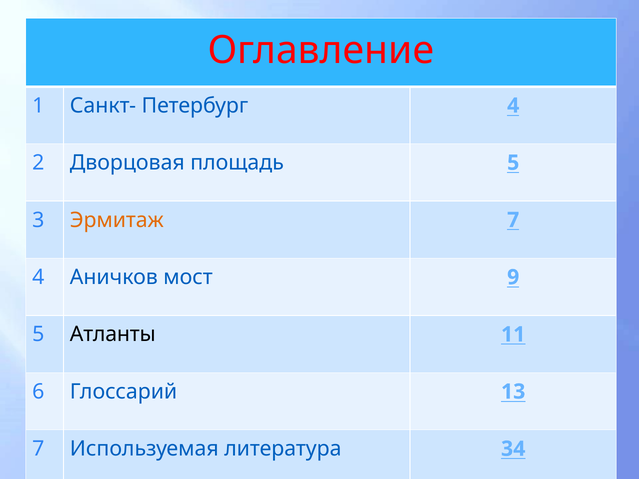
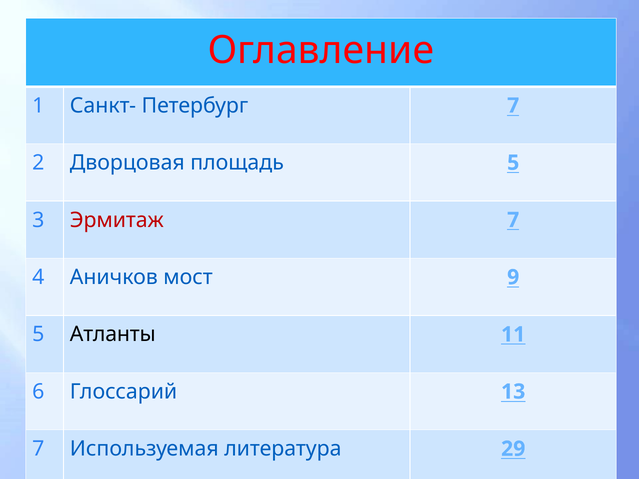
Петербург 4: 4 -> 7 (513, 106)
Эрмитаж colour: orange -> red (117, 220)
34: 34 -> 29 (513, 449)
